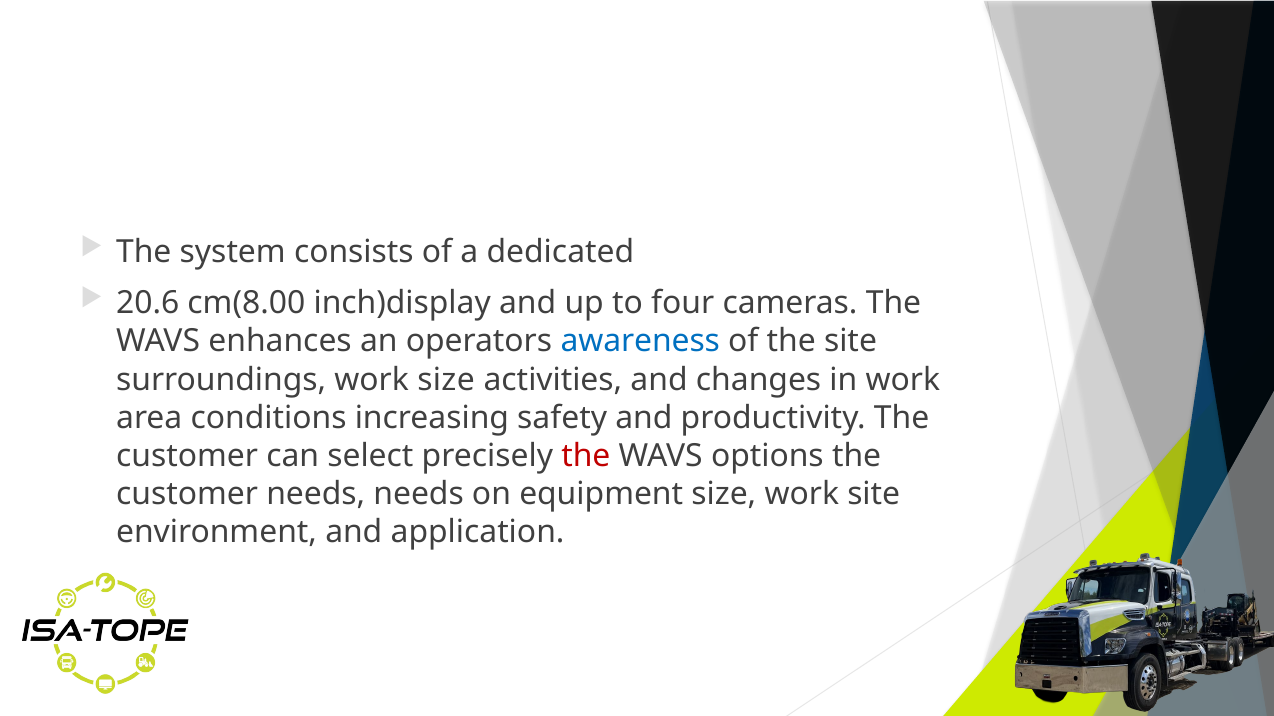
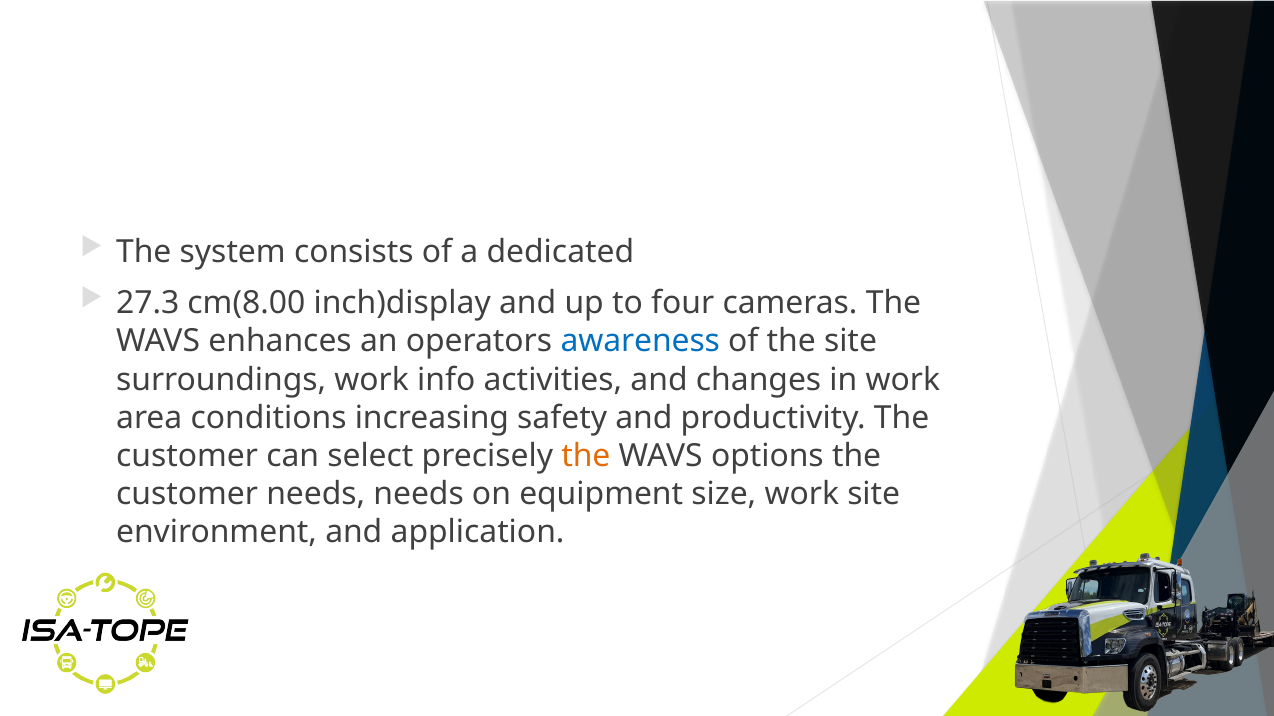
20.6: 20.6 -> 27.3 (148, 303)
work size: size -> info (446, 380)
the colour: red -> orange (586, 456)
